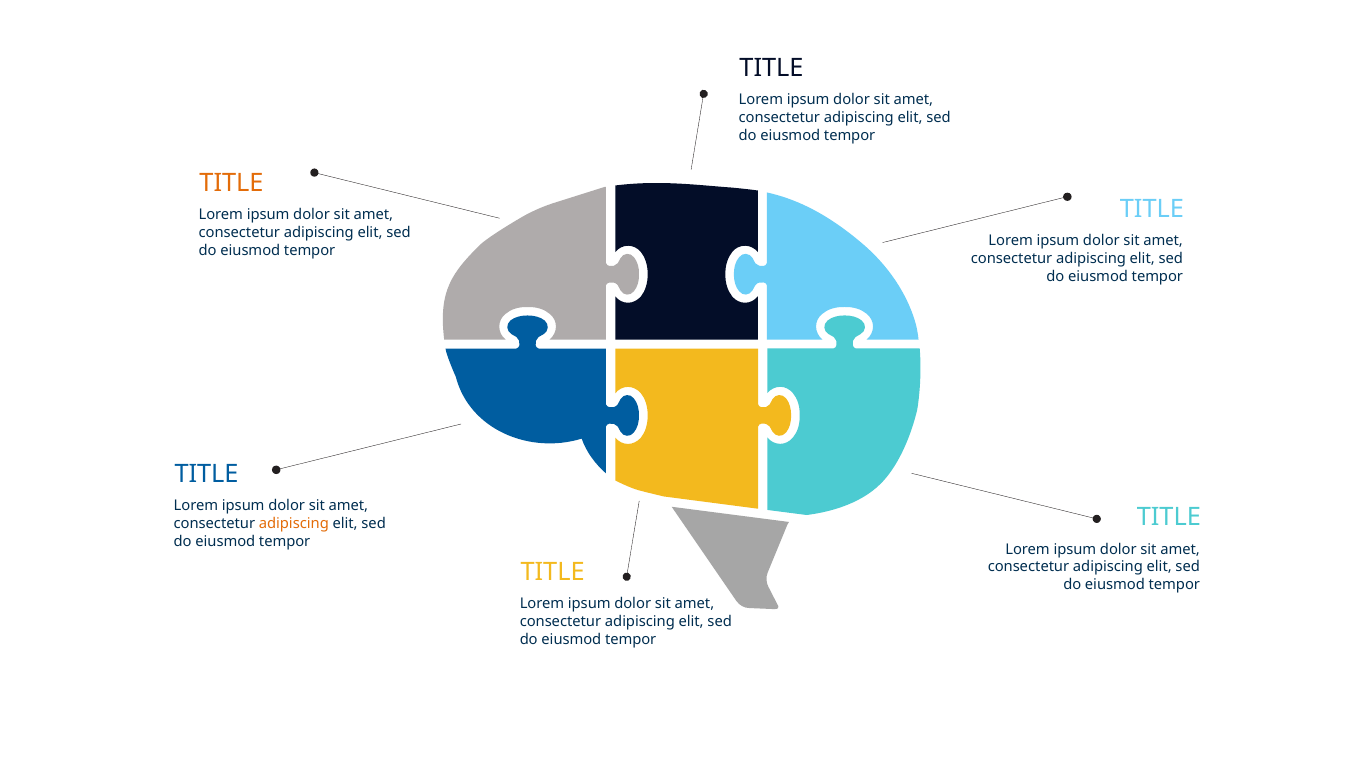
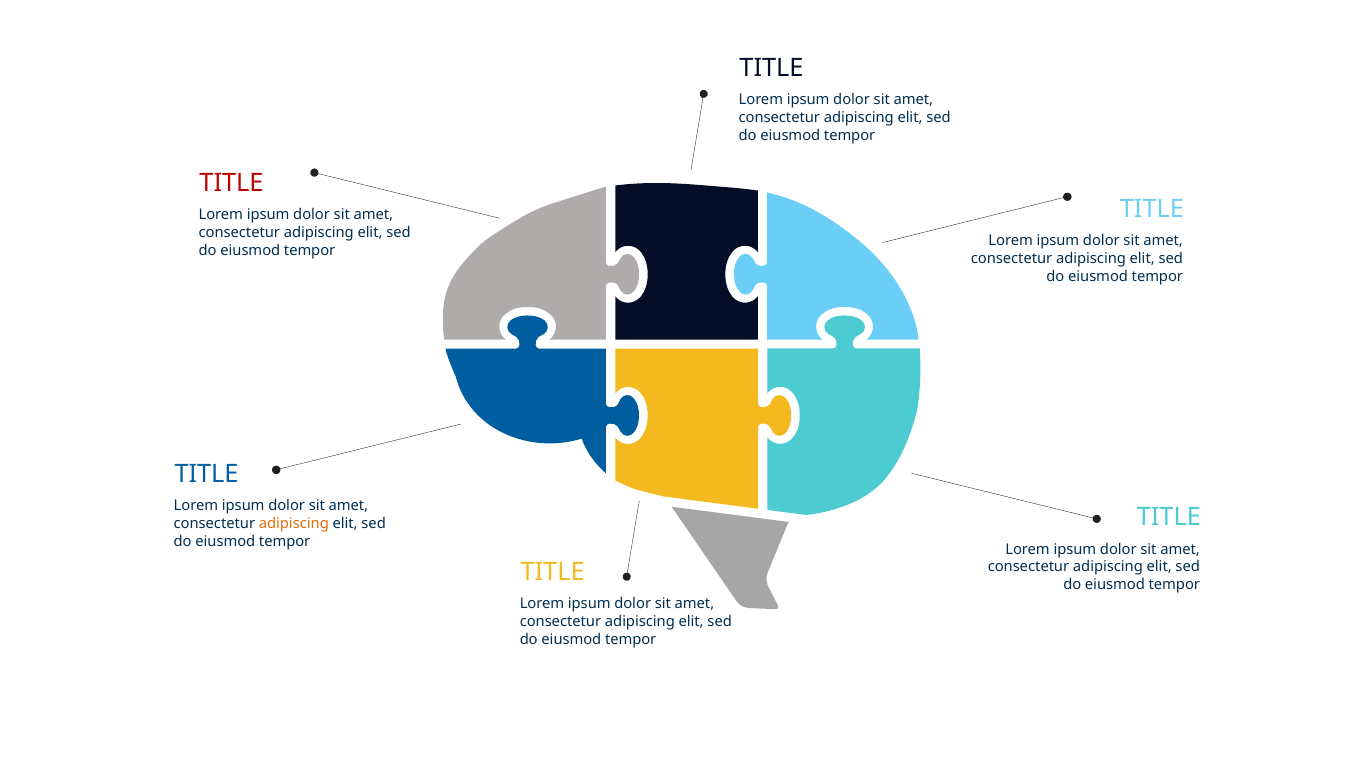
TITLE colour: orange -> red (232, 183)
